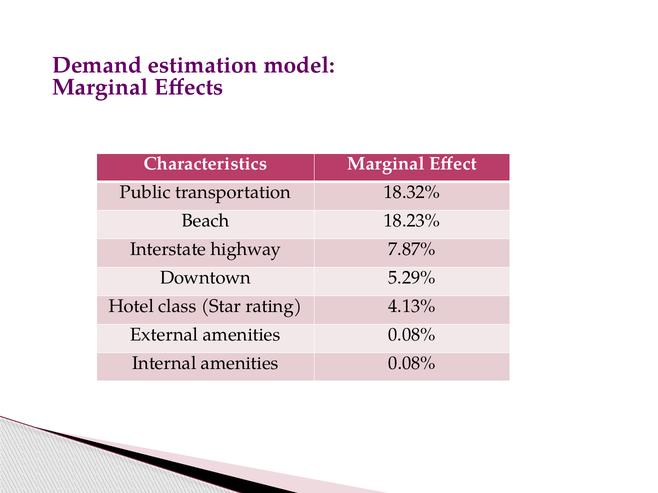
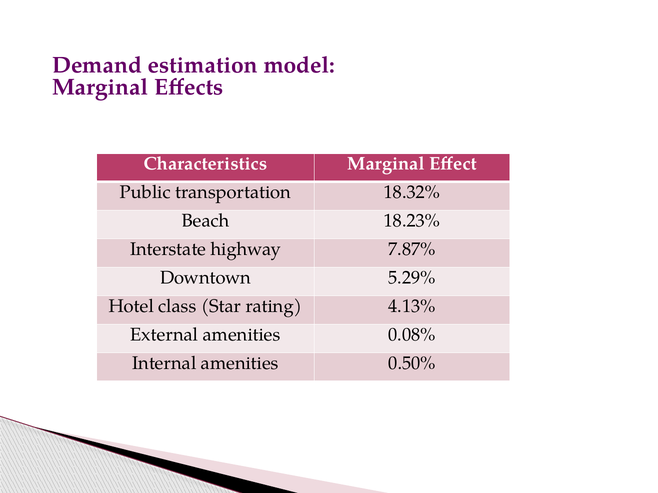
Internal amenities 0.08%: 0.08% -> 0.50% (412, 364)
